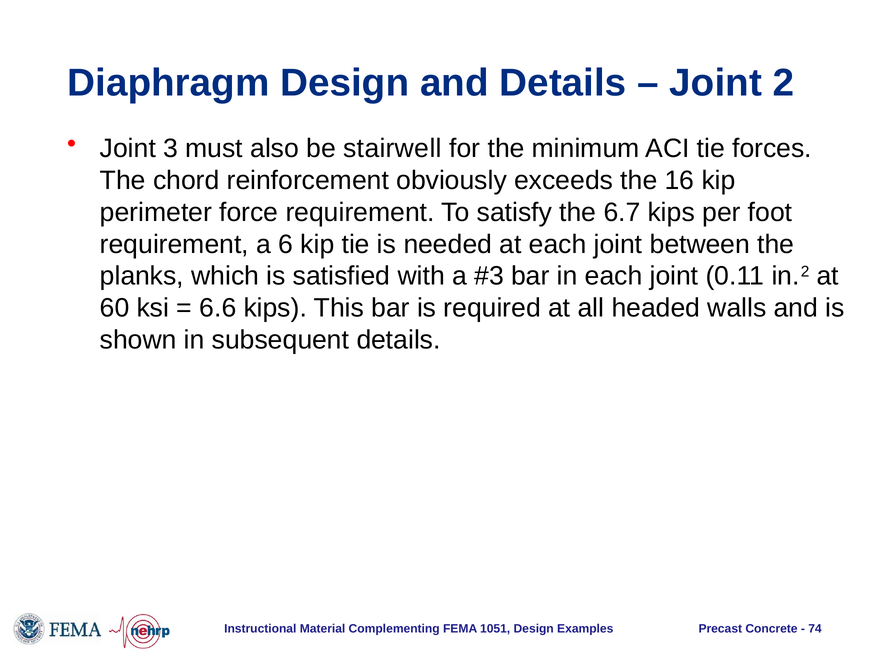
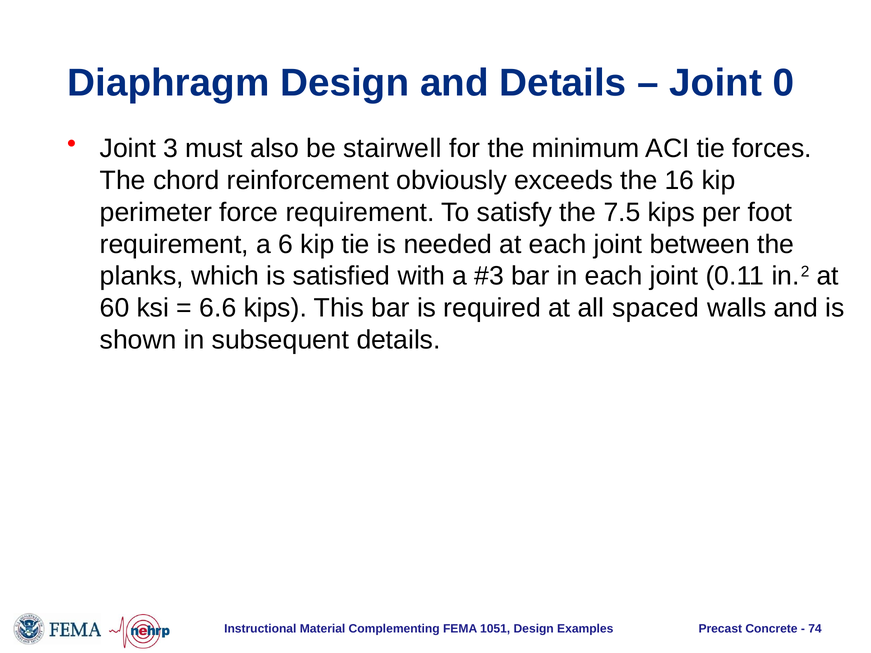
2: 2 -> 0 (783, 83)
6.7: 6.7 -> 7.5 (622, 212)
headed: headed -> spaced (656, 308)
